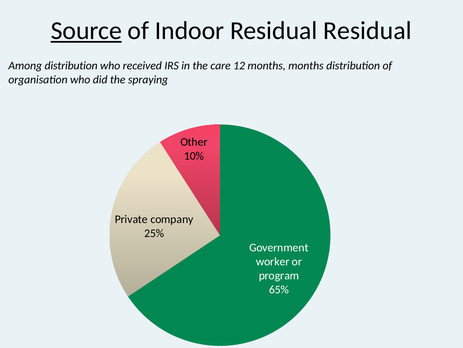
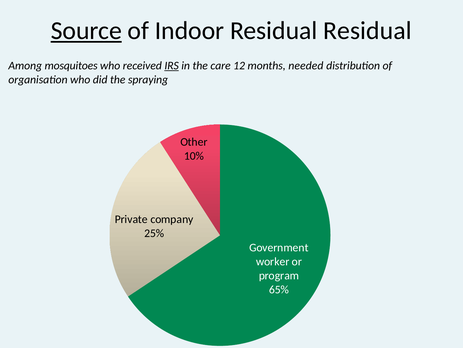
Among distribution: distribution -> mosquitoes (71, 66)
IRS underline: none -> present (172, 66)
months months: months -> needed (306, 66)
